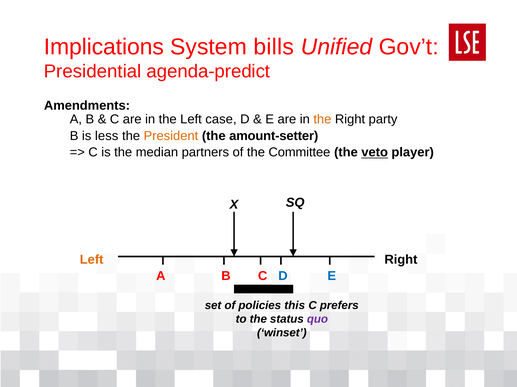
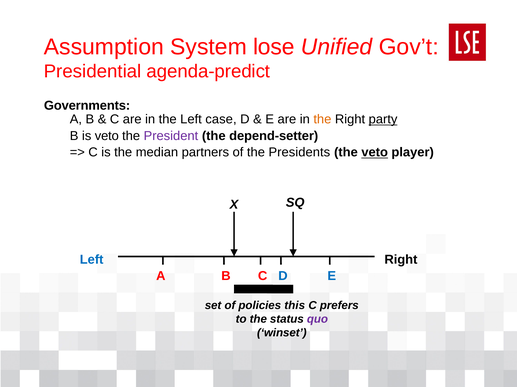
Implications: Implications -> Assumption (104, 47)
bills: bills -> lose (274, 47)
Amendments: Amendments -> Governments (87, 106)
party underline: none -> present (383, 120)
is less: less -> veto (107, 136)
President colour: orange -> purple (171, 136)
amount-setter: amount-setter -> depend-setter (274, 136)
Committee: Committee -> Presidents (299, 153)
Left colour: orange -> blue (92, 260)
